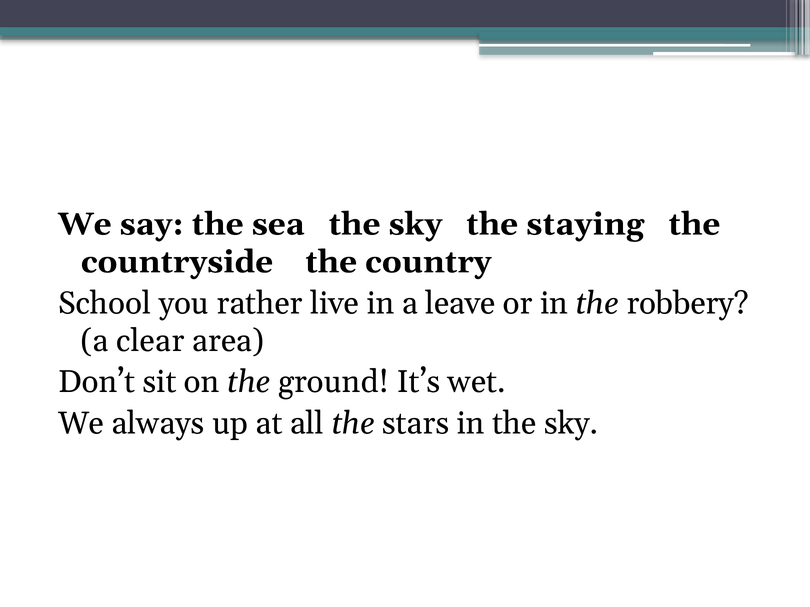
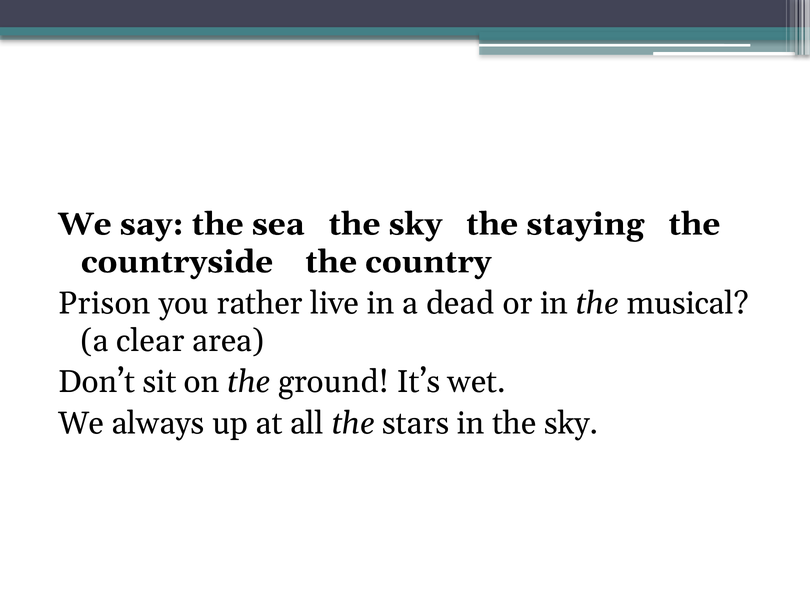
School: School -> Prison (104, 303)
leave: leave -> dead (460, 303)
robbery: robbery -> musical (688, 303)
